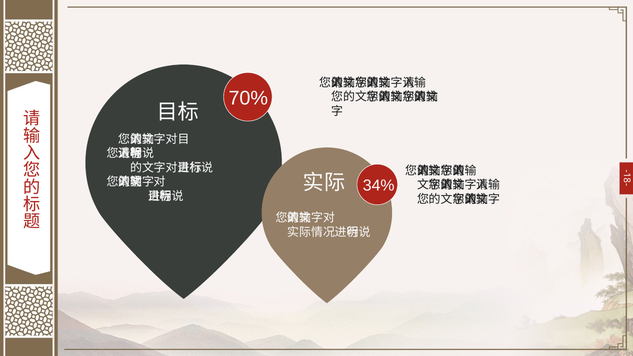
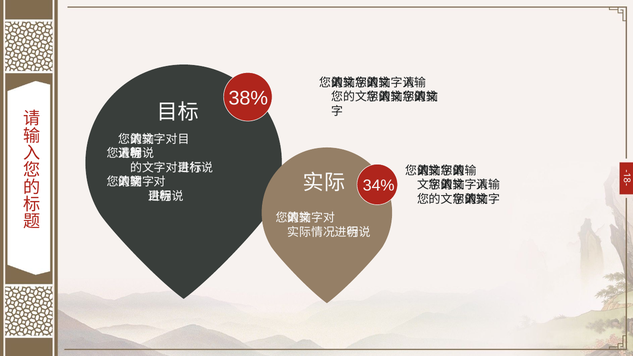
70%: 70% -> 38% (248, 98)
